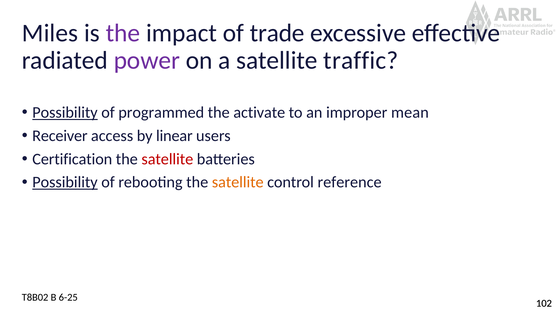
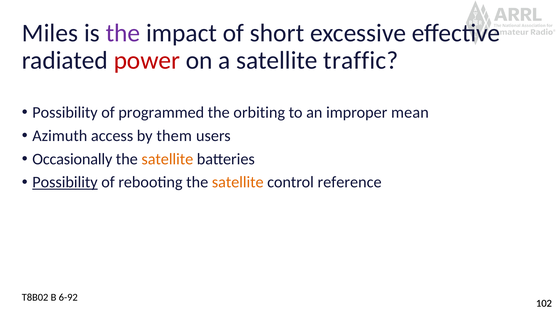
trade: trade -> short (277, 33)
power colour: purple -> red (147, 60)
Possibility underline: present -> none (65, 112)
activate: activate -> orbiting (259, 112)
Receiver: Receiver -> Azimuth (60, 136)
linear: linear -> them (174, 136)
Certification: Certification -> Occasionally (72, 159)
satellite colour: red -> orange (167, 159)
6-25: 6-25 -> 6-92 (68, 297)
